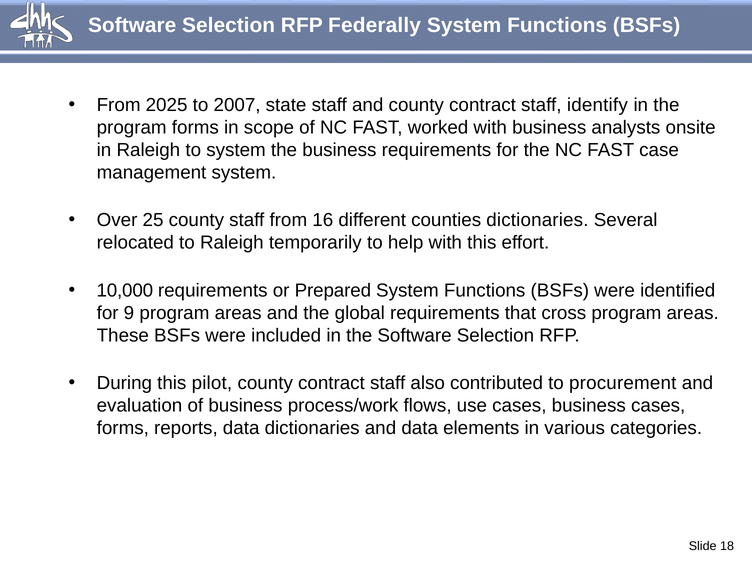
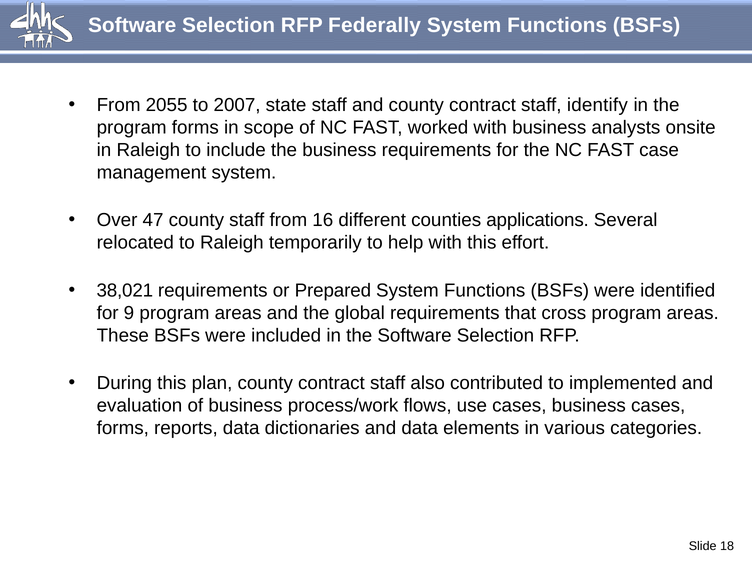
2025: 2025 -> 2055 (167, 105)
to system: system -> include (236, 150)
25: 25 -> 47 (153, 220)
counties dictionaries: dictionaries -> applications (538, 220)
10,000: 10,000 -> 38,021 (125, 290)
pilot: pilot -> plan (212, 383)
procurement: procurement -> implemented (623, 383)
